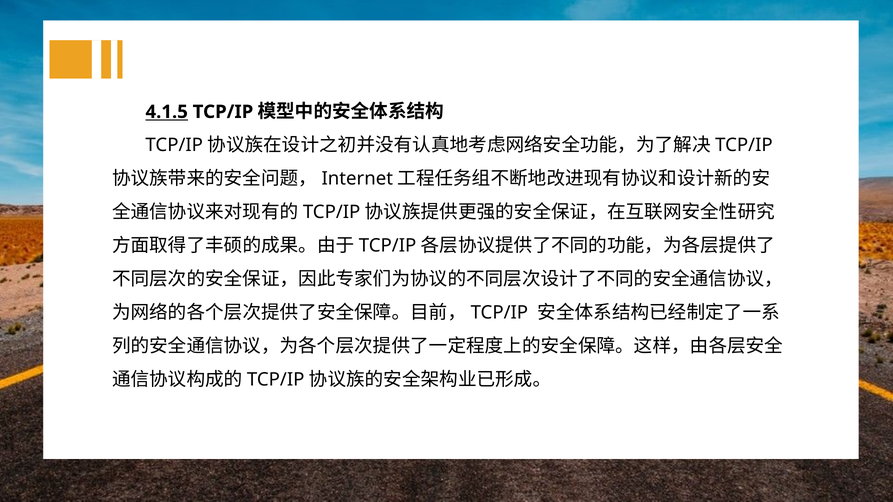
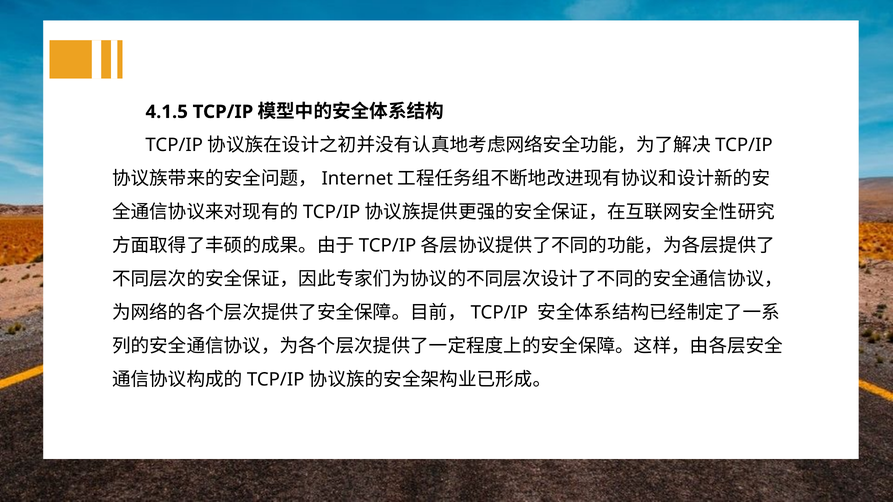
4.1.5 underline: present -> none (167, 112)
